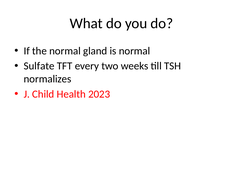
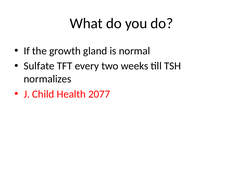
the normal: normal -> growth (65, 51)
2023: 2023 -> 2077 (99, 94)
